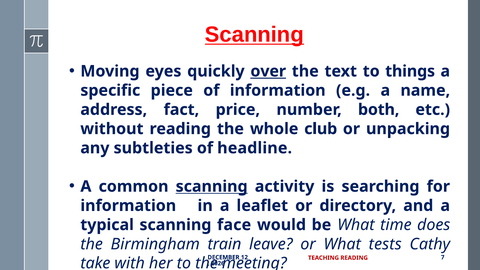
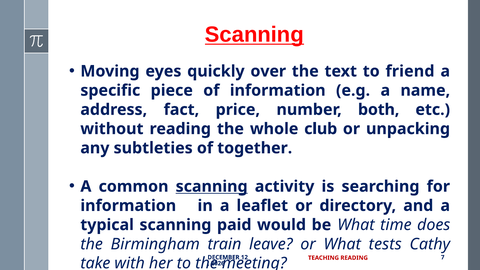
over underline: present -> none (268, 71)
things: things -> friend (410, 71)
headline: headline -> together (255, 148)
face: face -> paid (234, 225)
